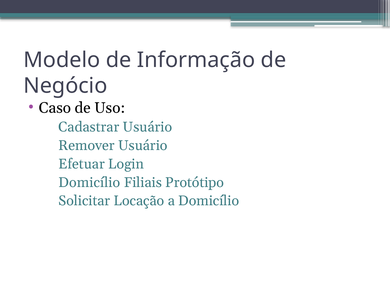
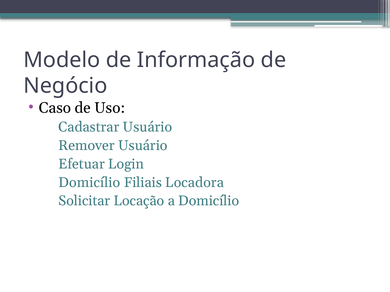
Protótipo: Protótipo -> Locadora (195, 183)
